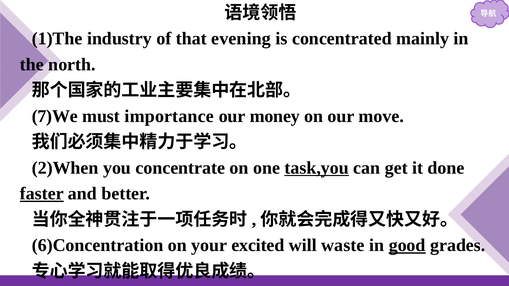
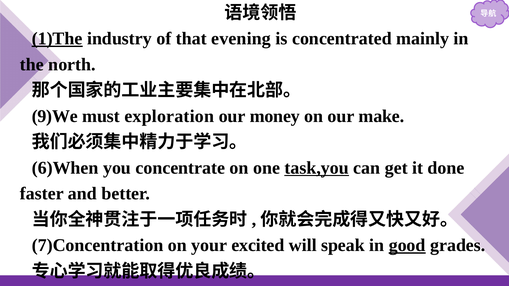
1)The underline: none -> present (57, 39)
7)We: 7)We -> 9)We (55, 116)
importance: importance -> exploration (169, 116)
move: move -> make (381, 116)
2)When: 2)When -> 6)When (65, 168)
faster underline: present -> none (42, 194)
6)Concentration: 6)Concentration -> 7)Concentration (98, 246)
waste: waste -> speak (343, 246)
